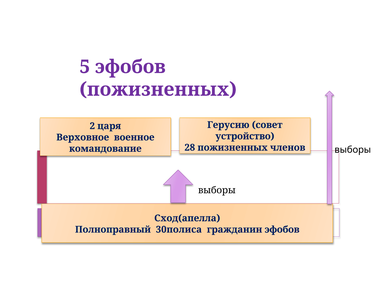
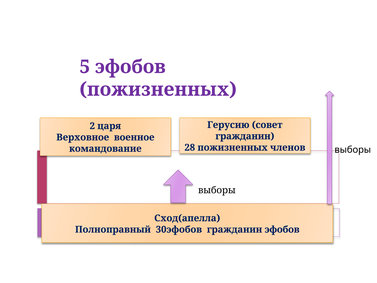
устройство: устройство -> гражданин (245, 136)
30полиса: 30полиса -> 30эфобов (179, 229)
